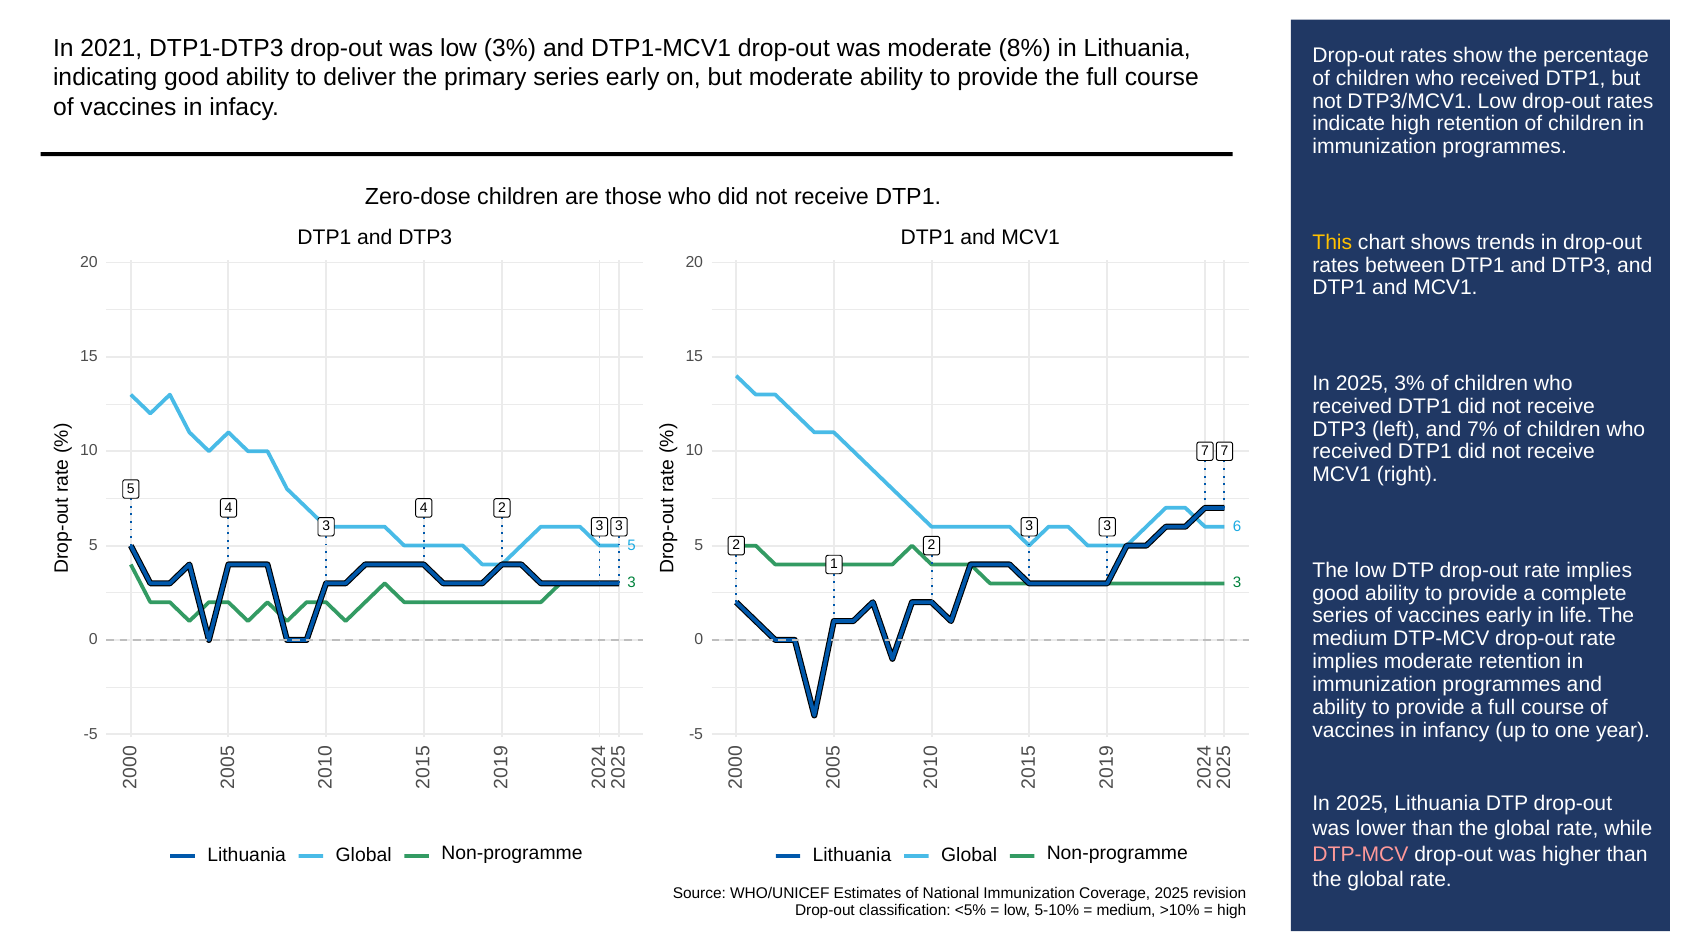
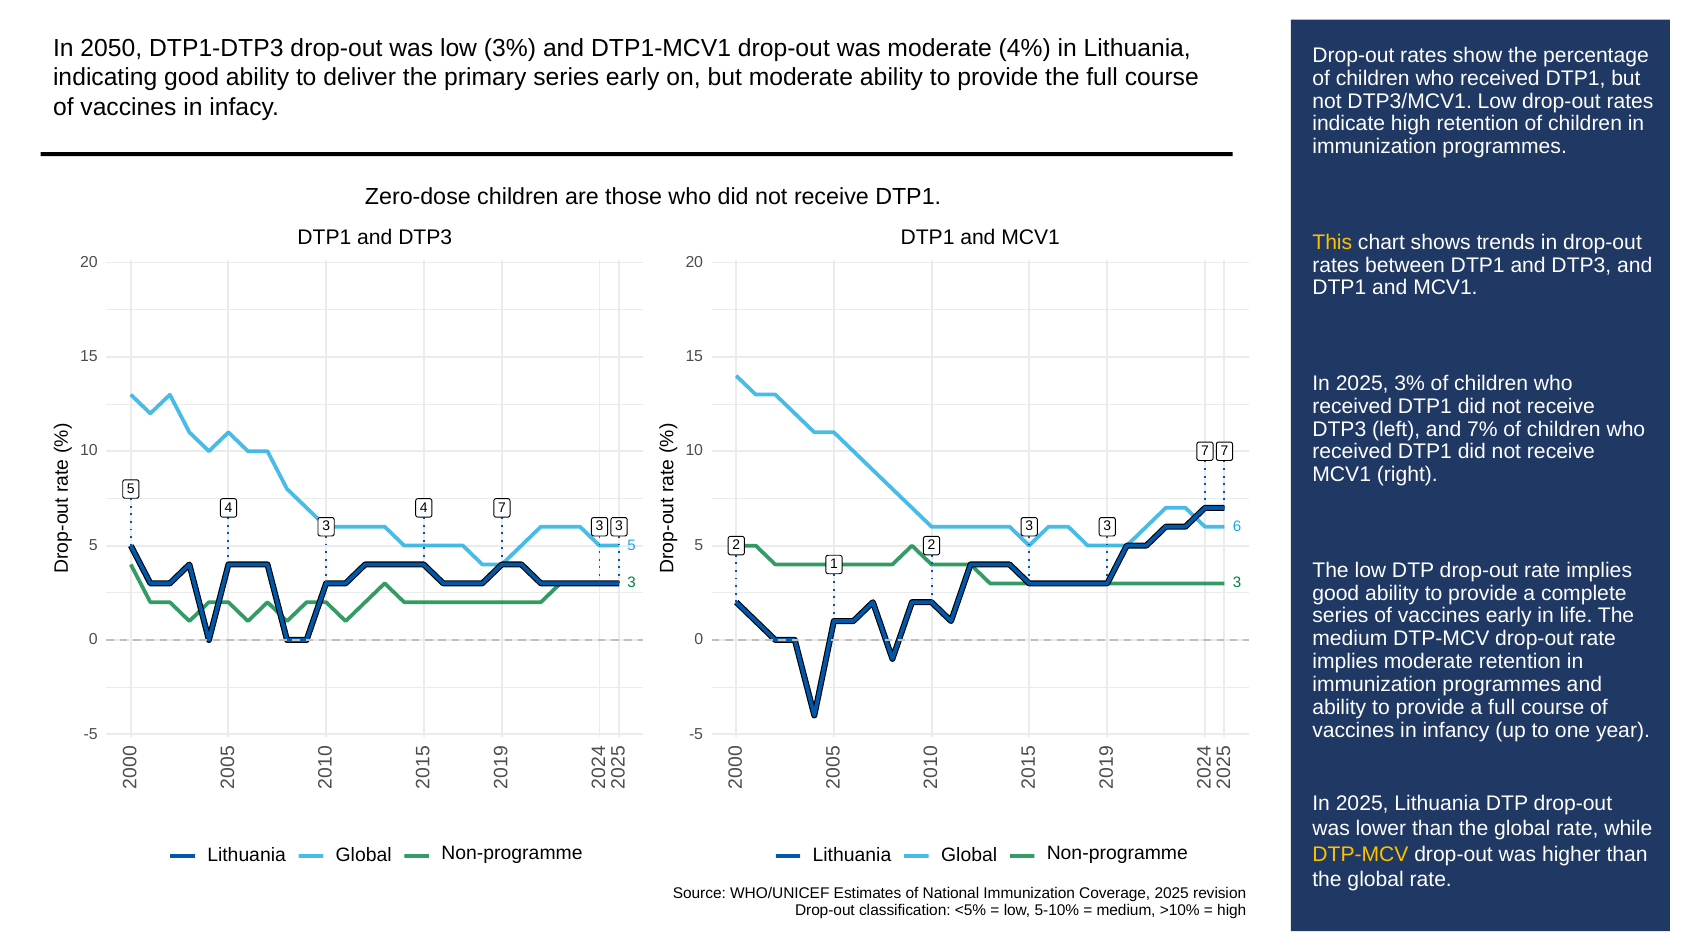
2021: 2021 -> 2050 (111, 48)
8%: 8% -> 4% (1025, 48)
2: 2 -> 7 (502, 508)
DTP-MCV colour: pink -> yellow (1360, 854)
